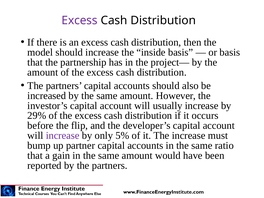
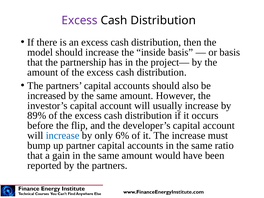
29%: 29% -> 89% (37, 116)
increase colour: purple -> blue (63, 136)
5%: 5% -> 6% (122, 136)
